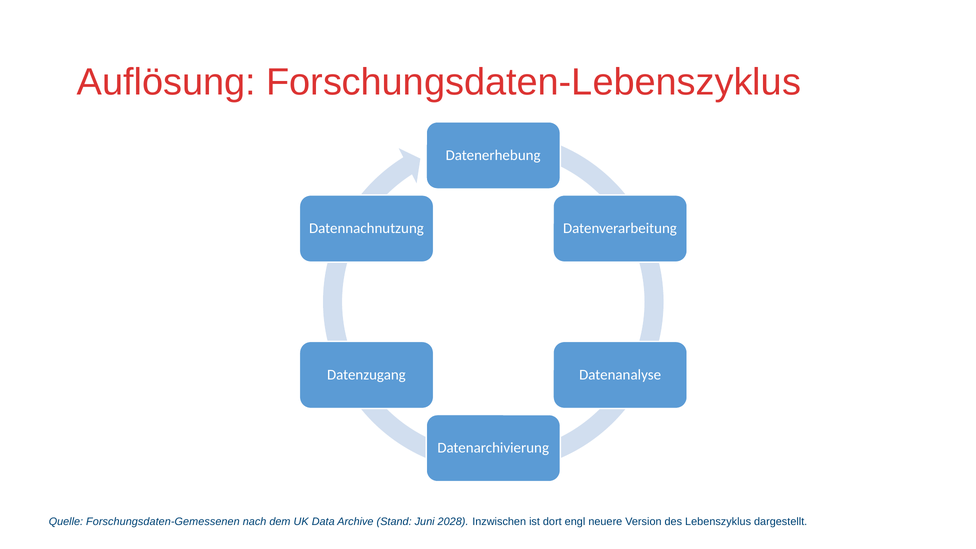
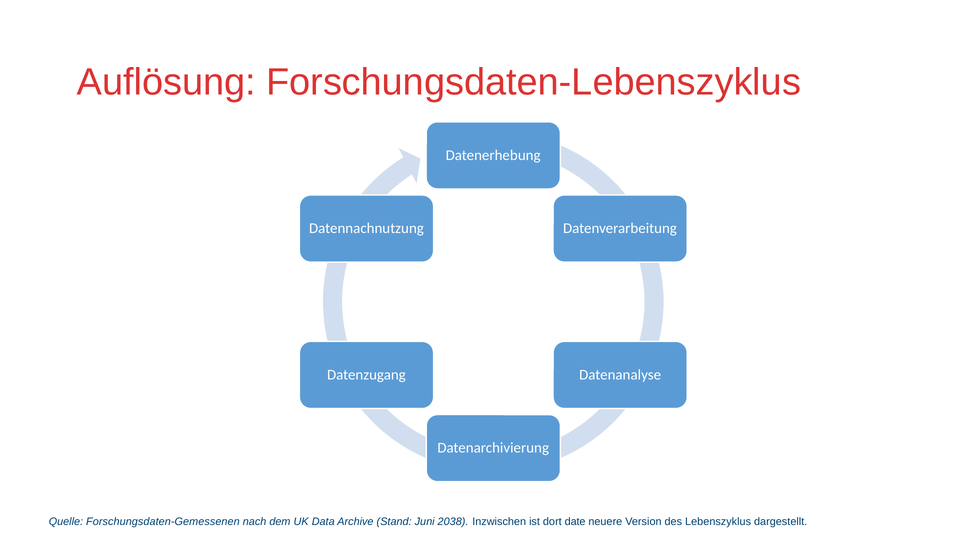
2028: 2028 -> 2038 (453, 522)
engl: engl -> date (575, 522)
